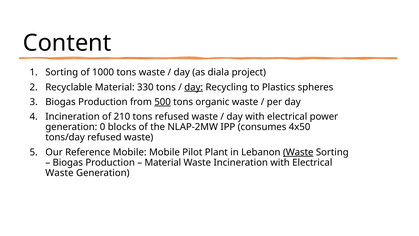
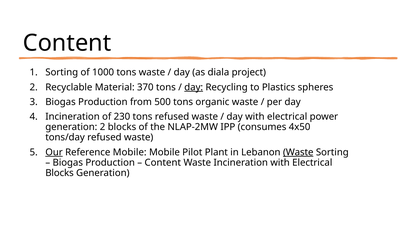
330: 330 -> 370 (145, 87)
500 underline: present -> none (163, 102)
210: 210 -> 230 (122, 117)
generation 0: 0 -> 2 (103, 127)
Our underline: none -> present (54, 152)
Material: Material -> Content (163, 162)
Waste: Waste -> Blocks (60, 173)
